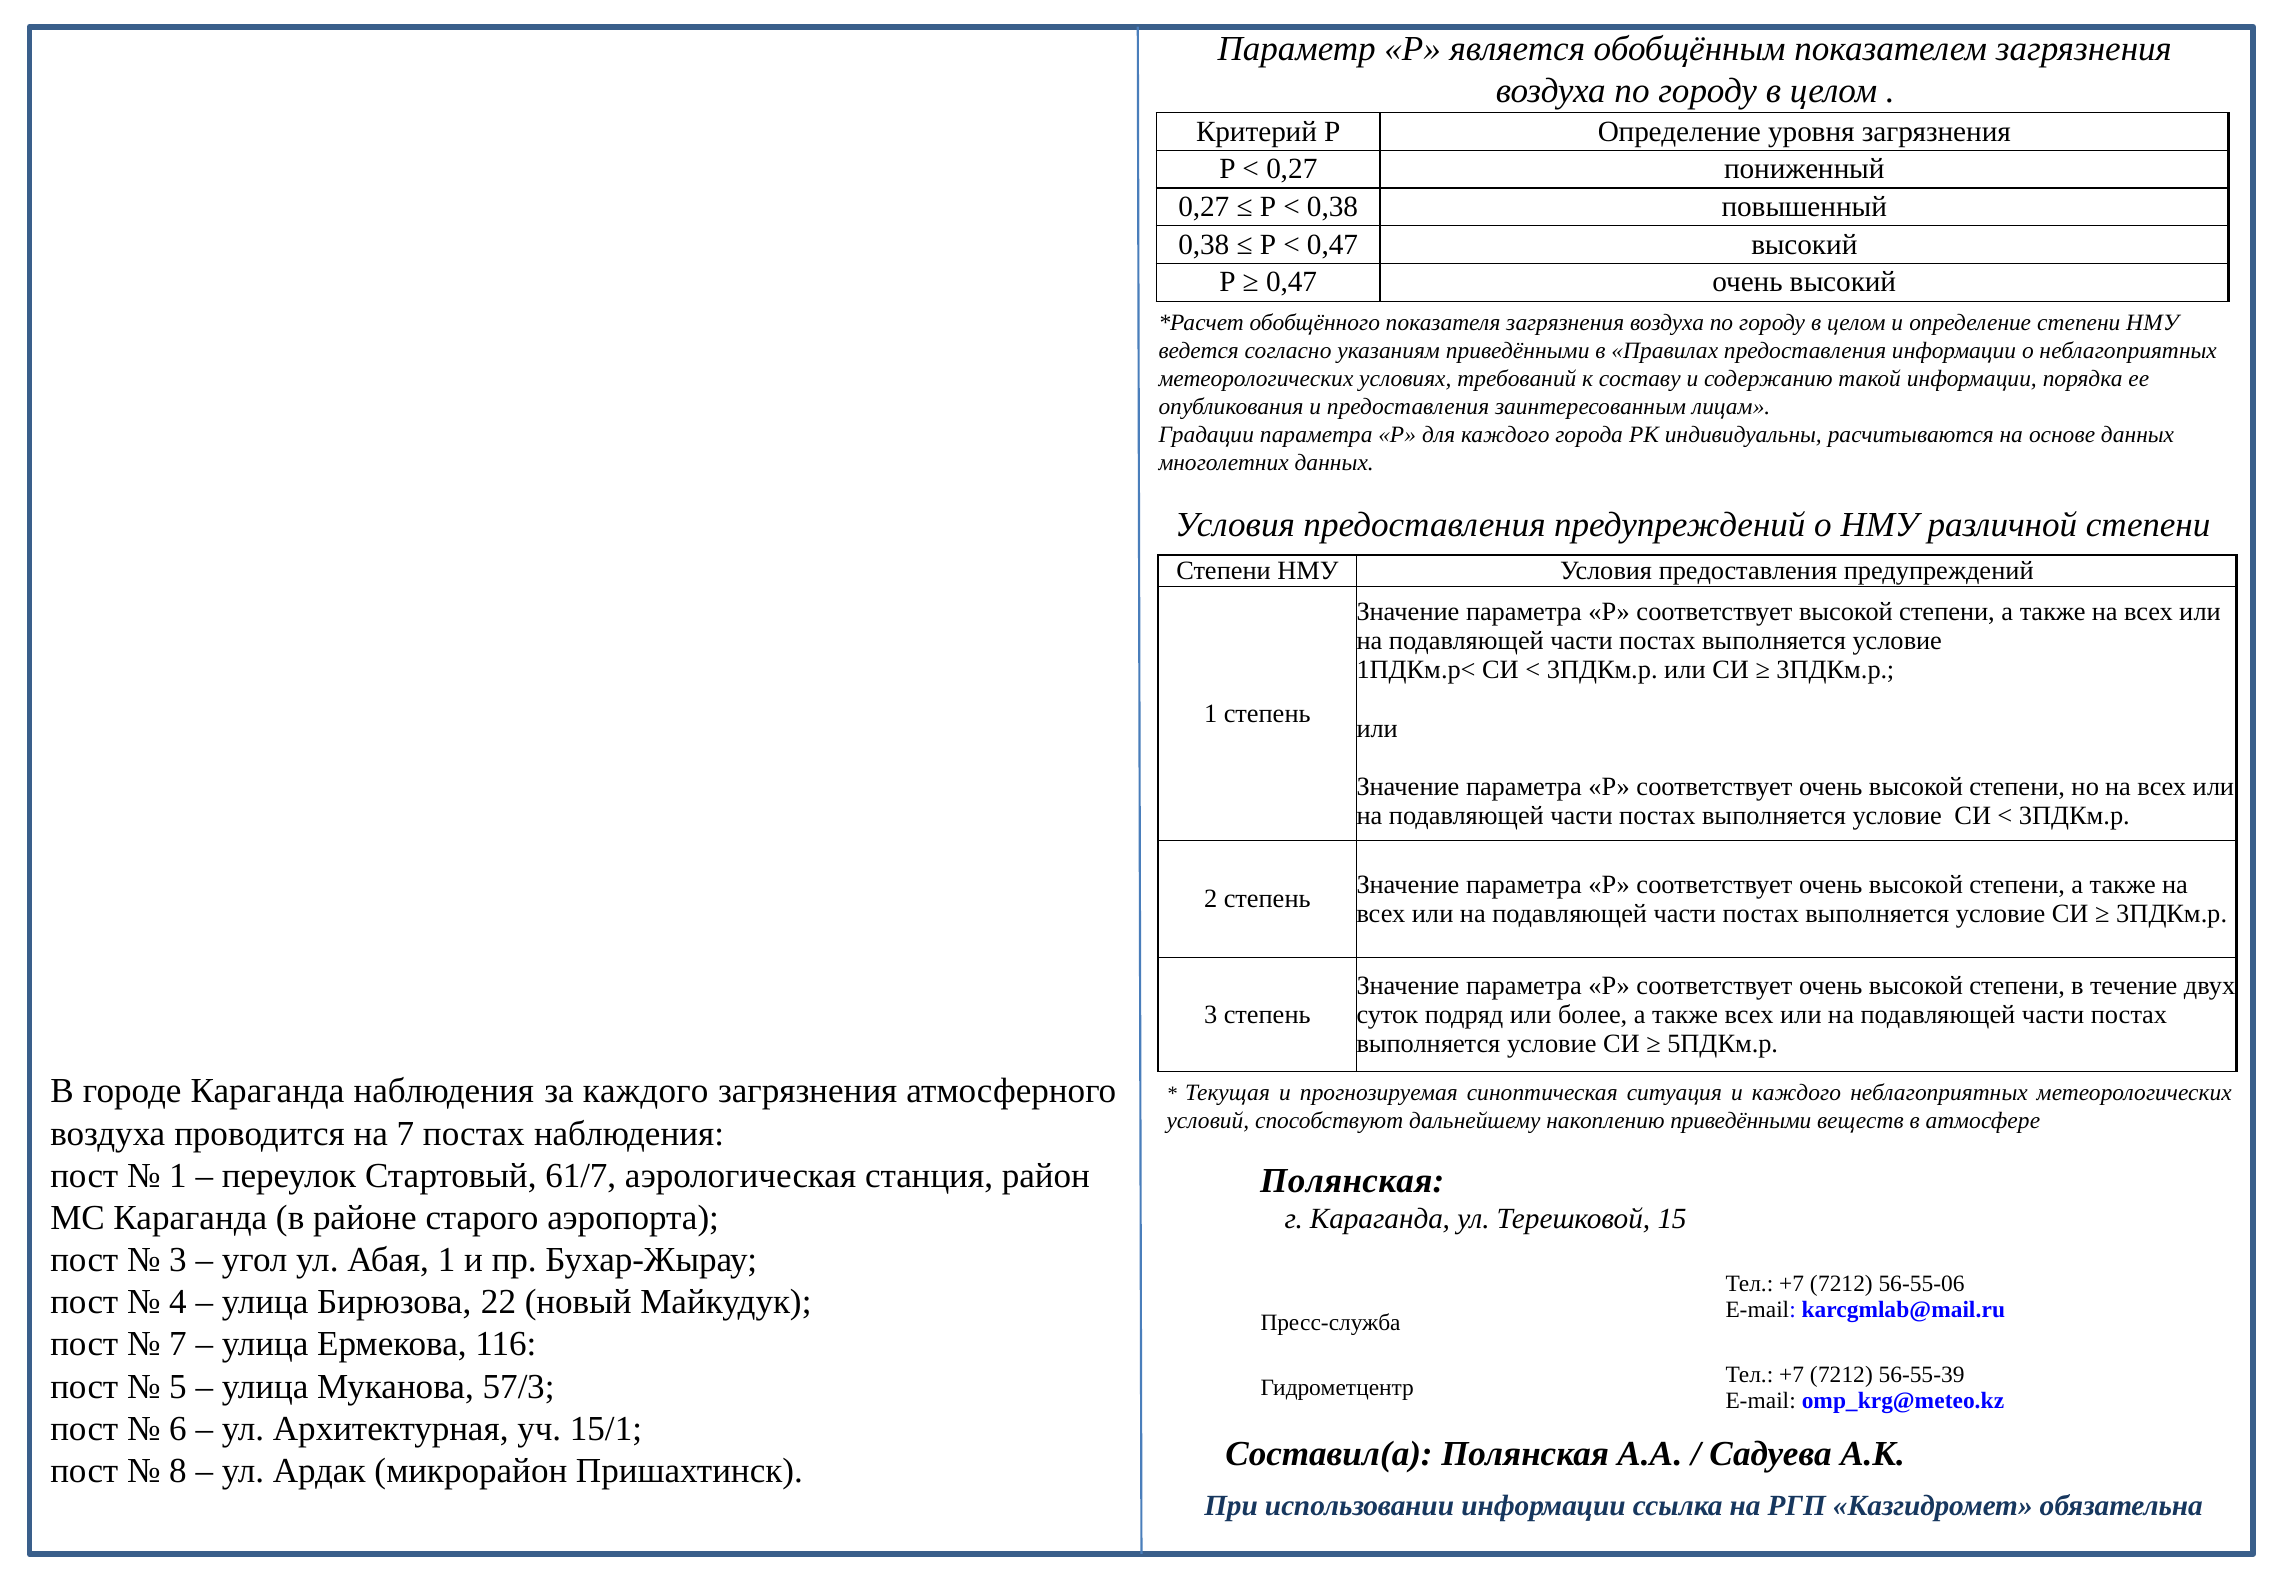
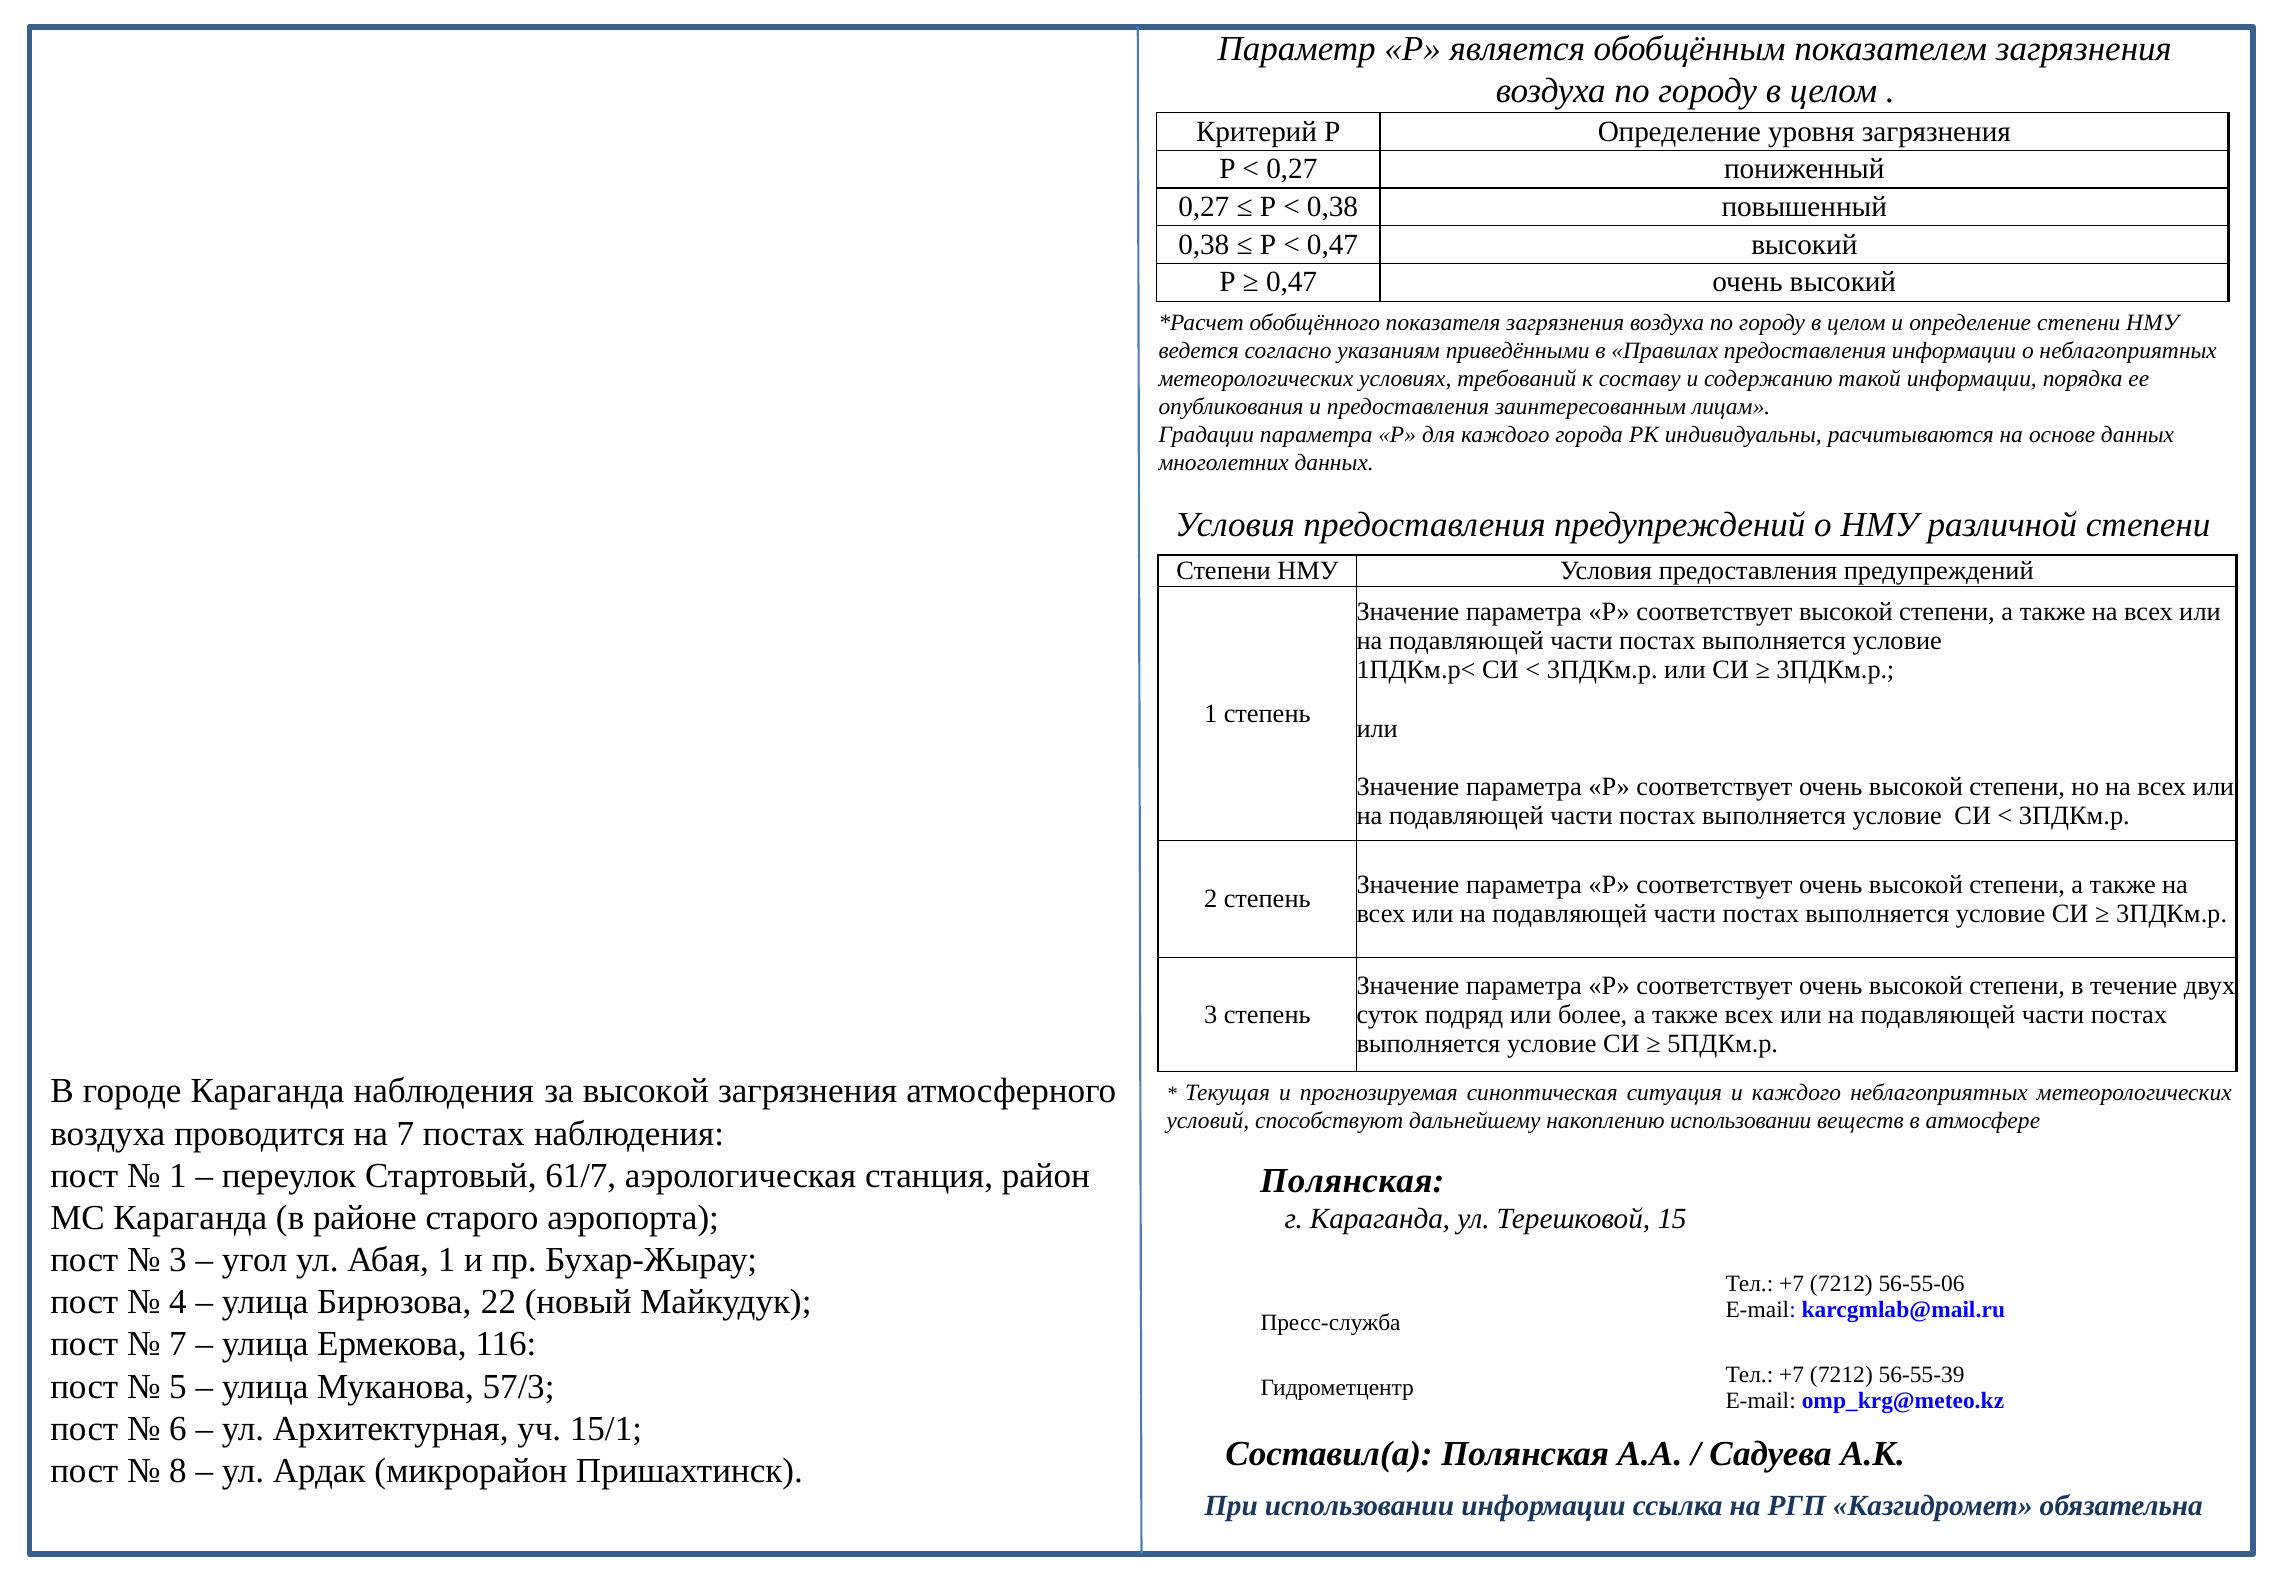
за каждого: каждого -> высокой (646, 1091)
накоплению приведёнными: приведёнными -> использовании (1741, 1121)
